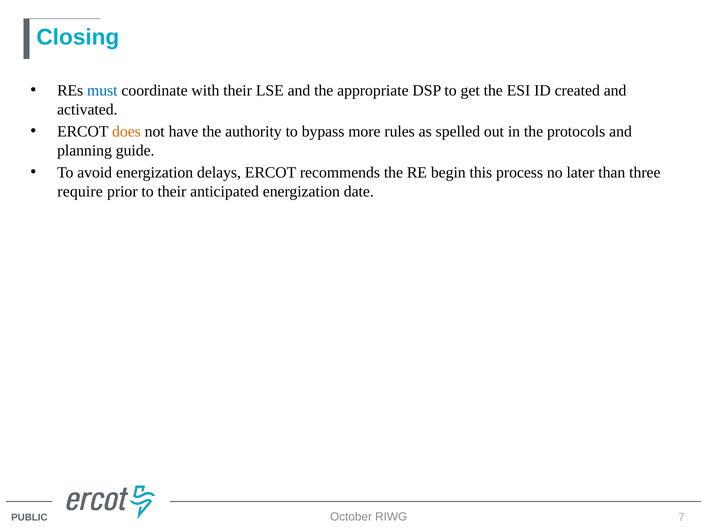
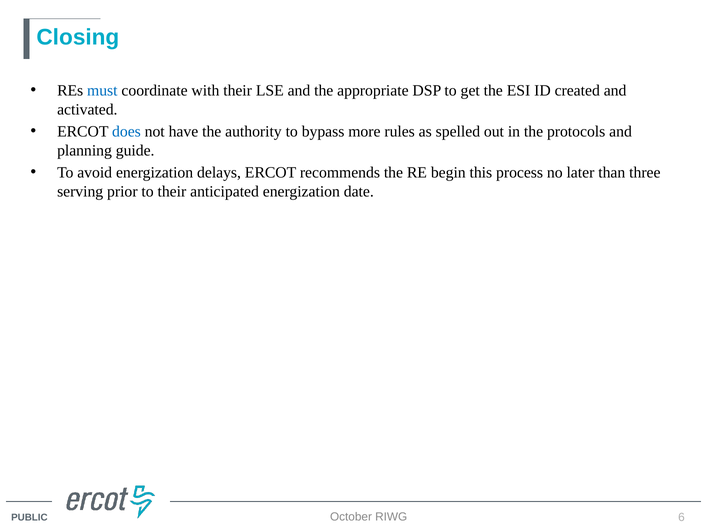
does colour: orange -> blue (126, 132)
require: require -> serving (80, 191)
7: 7 -> 6 (681, 517)
